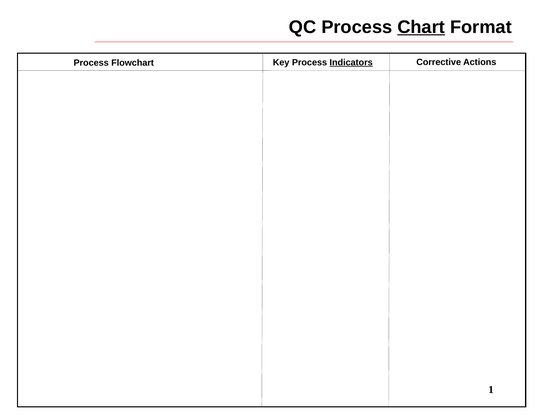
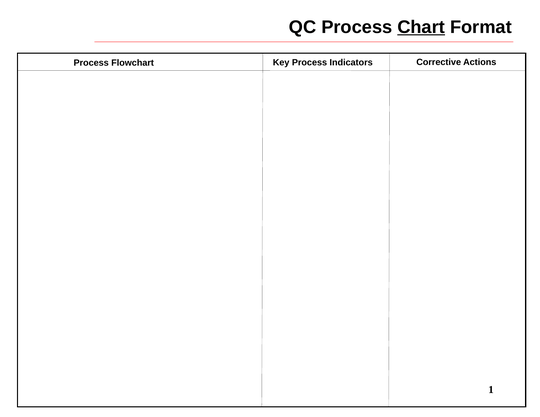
Indicators underline: present -> none (351, 63)
